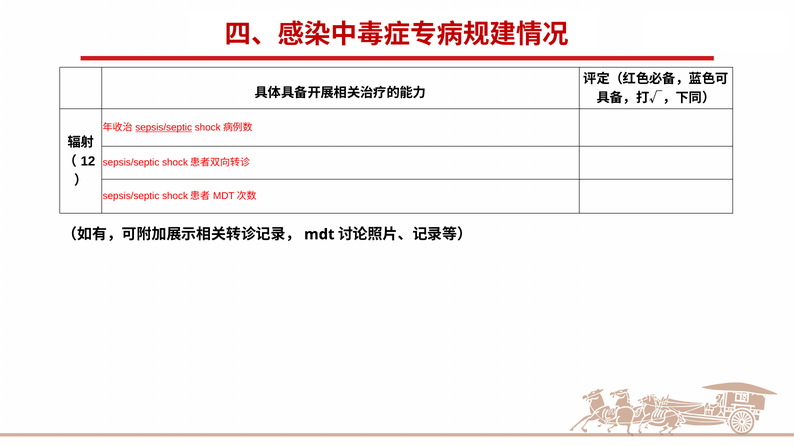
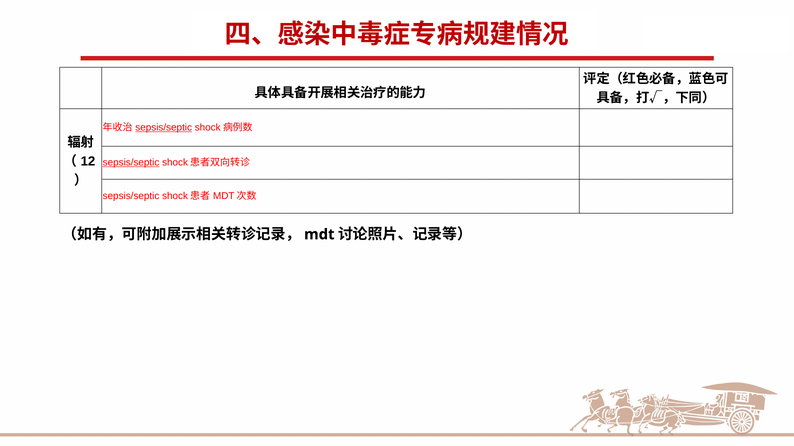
sepsis/septic underline: none -> present (131, 163)
